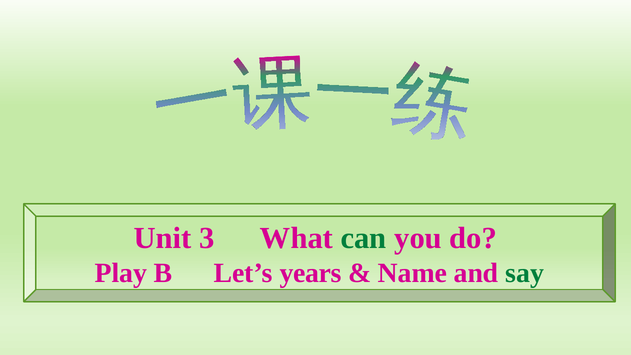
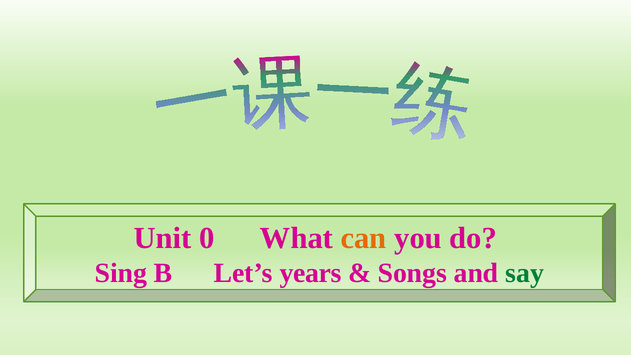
3: 3 -> 0 (207, 238)
can colour: green -> orange (364, 238)
Play: Play -> Sing (121, 273)
Name: Name -> Songs (412, 273)
